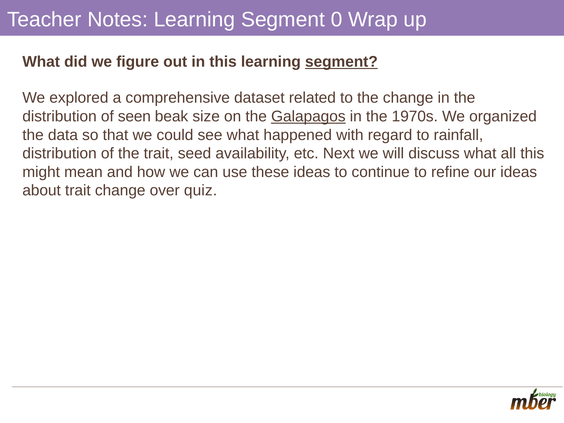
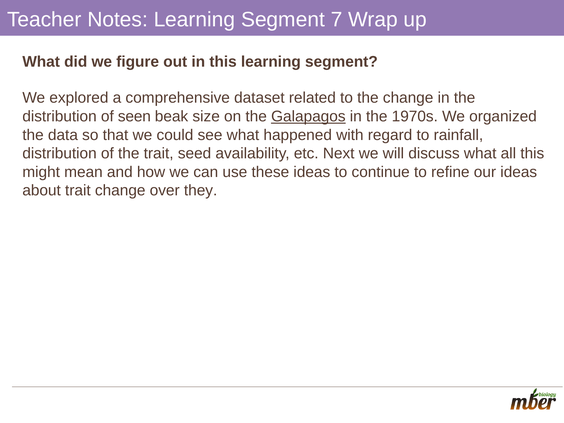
0: 0 -> 7 (337, 20)
segment underline: present -> none (341, 62)
quiz: quiz -> they (201, 190)
